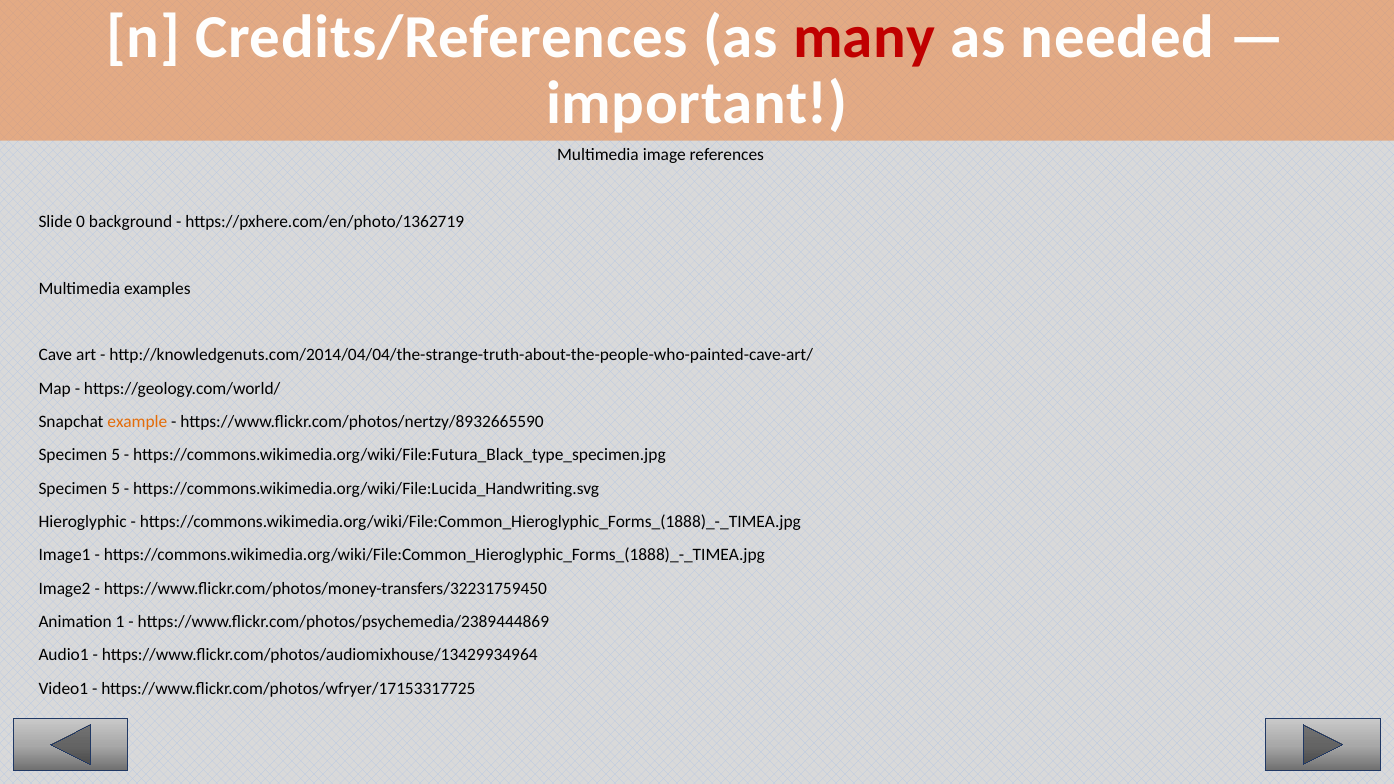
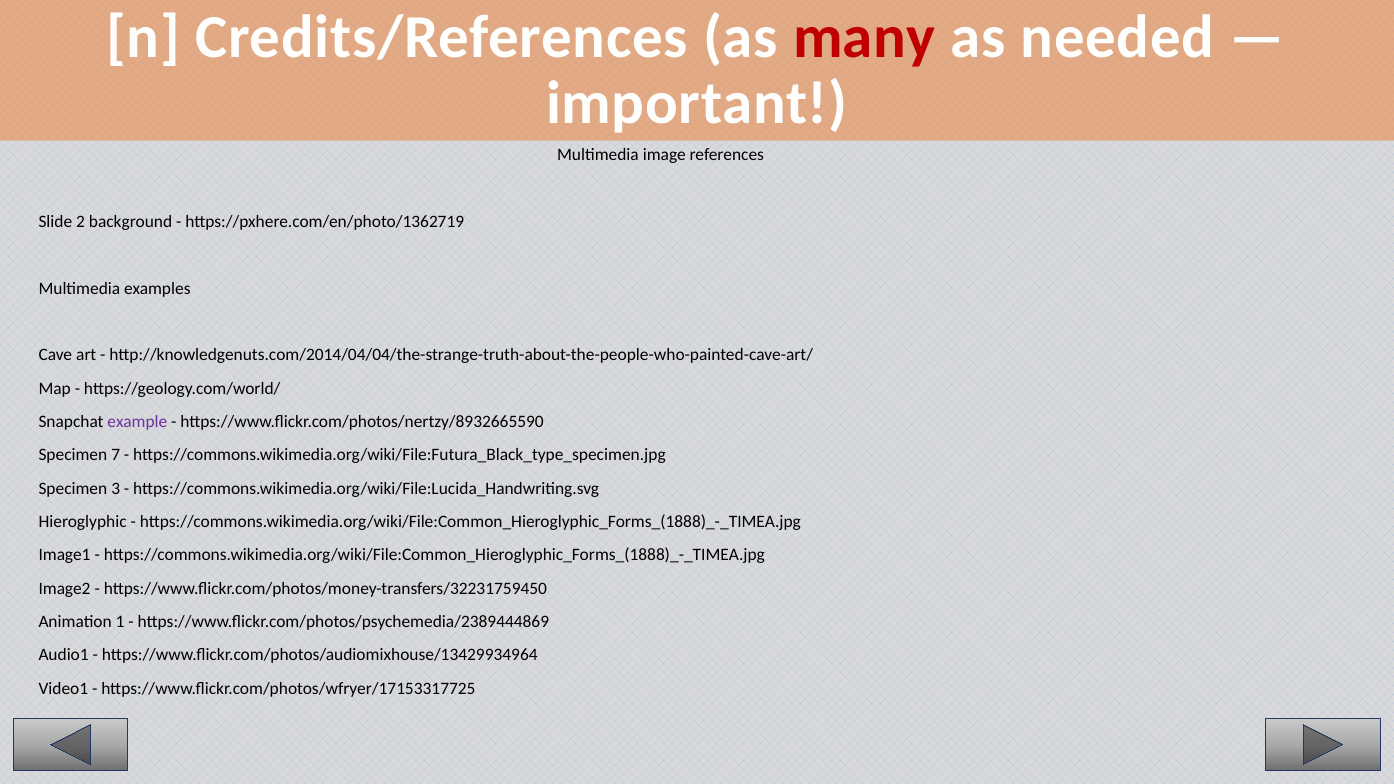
0: 0 -> 2 (81, 222)
example colour: orange -> purple (137, 422)
5: 5 -> 7 (116, 455)
5: 5 -> 3 (116, 489)
